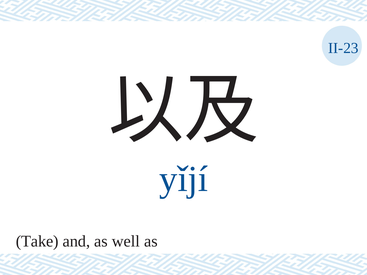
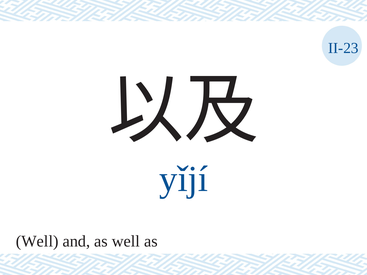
Take: Take -> Well (37, 242)
